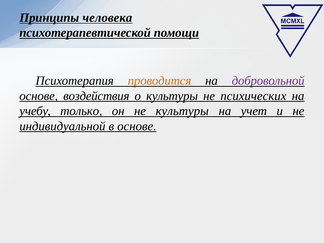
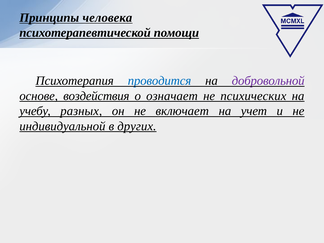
проводится colour: orange -> blue (159, 81)
о культуры: культуры -> означает (172, 96)
только: только -> разных (81, 111)
не культуры: культуры -> включает (182, 111)
в основе: основе -> других (137, 126)
